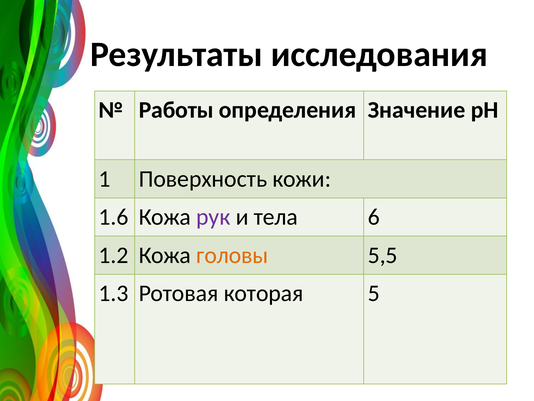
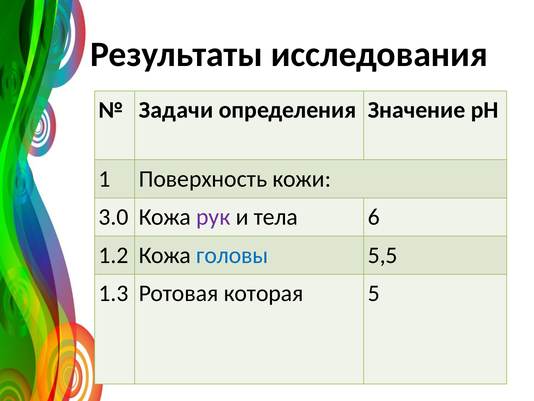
Работы: Работы -> Задачи (176, 110)
1.6: 1.6 -> 3.0 (114, 217)
головы colour: orange -> blue (232, 255)
